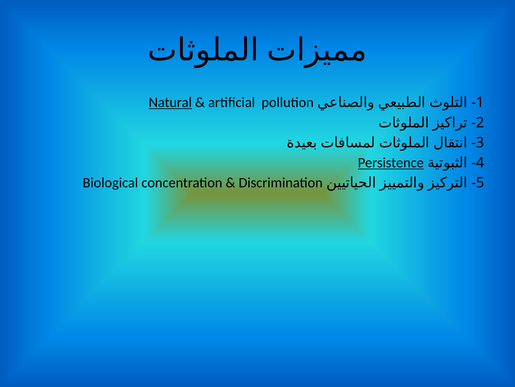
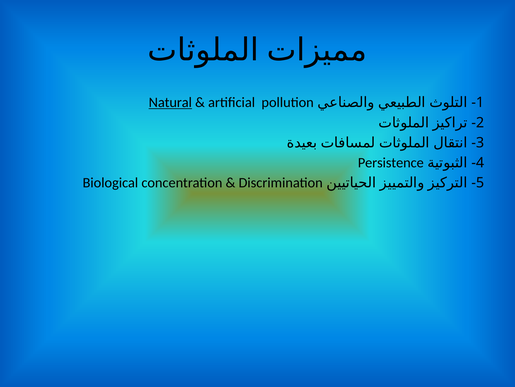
Persistence underline: present -> none (391, 162)
